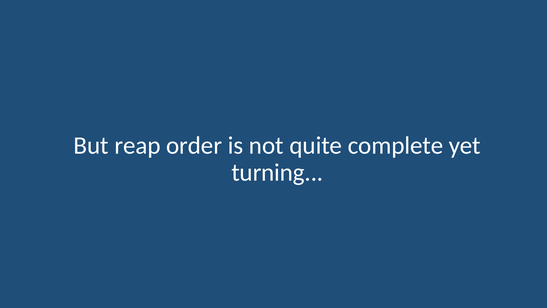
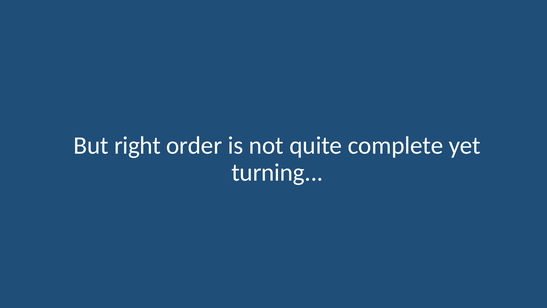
reap: reap -> right (138, 145)
